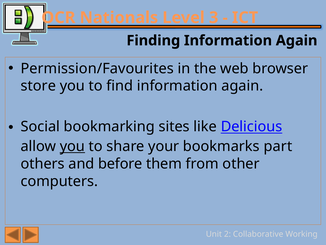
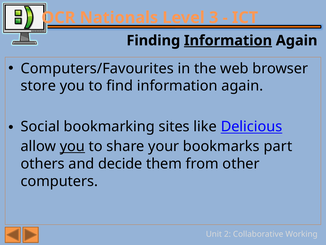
Information underline: none -> present (228, 40)
Permission/Favourites: Permission/Favourites -> Computers/Favourites (97, 68)
before: before -> decide (120, 163)
